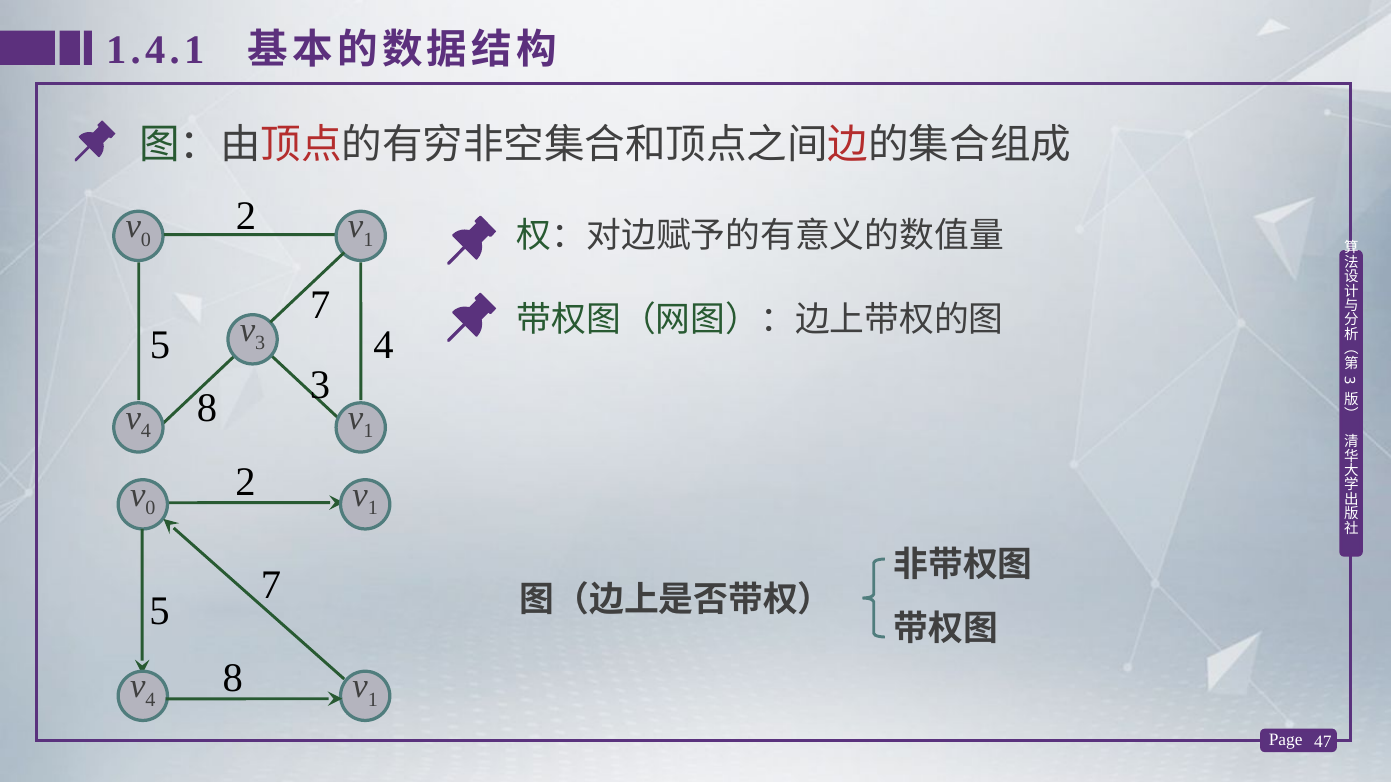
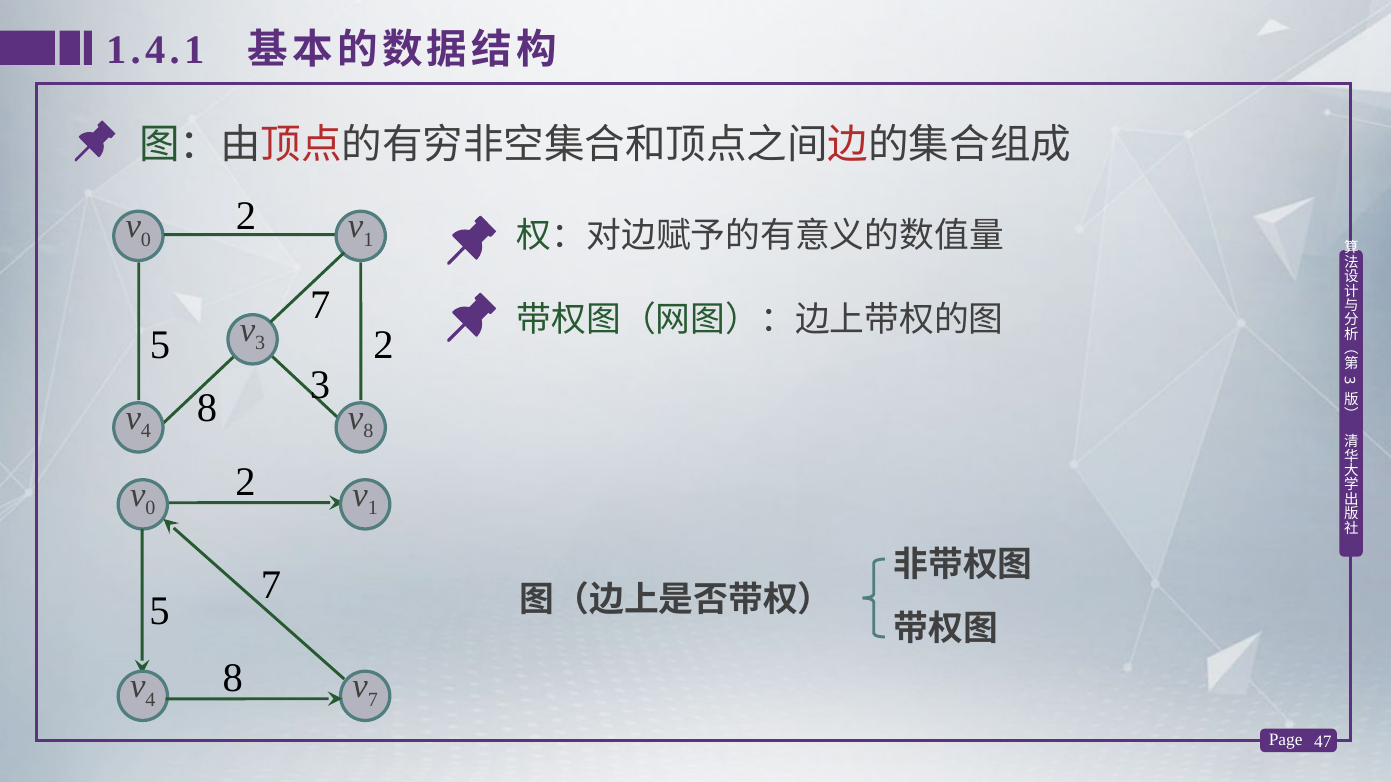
4: 4 -> 2 (383, 345)
1: 1 -> 8 (368, 431)
1: 1 -> 7 (373, 700)
